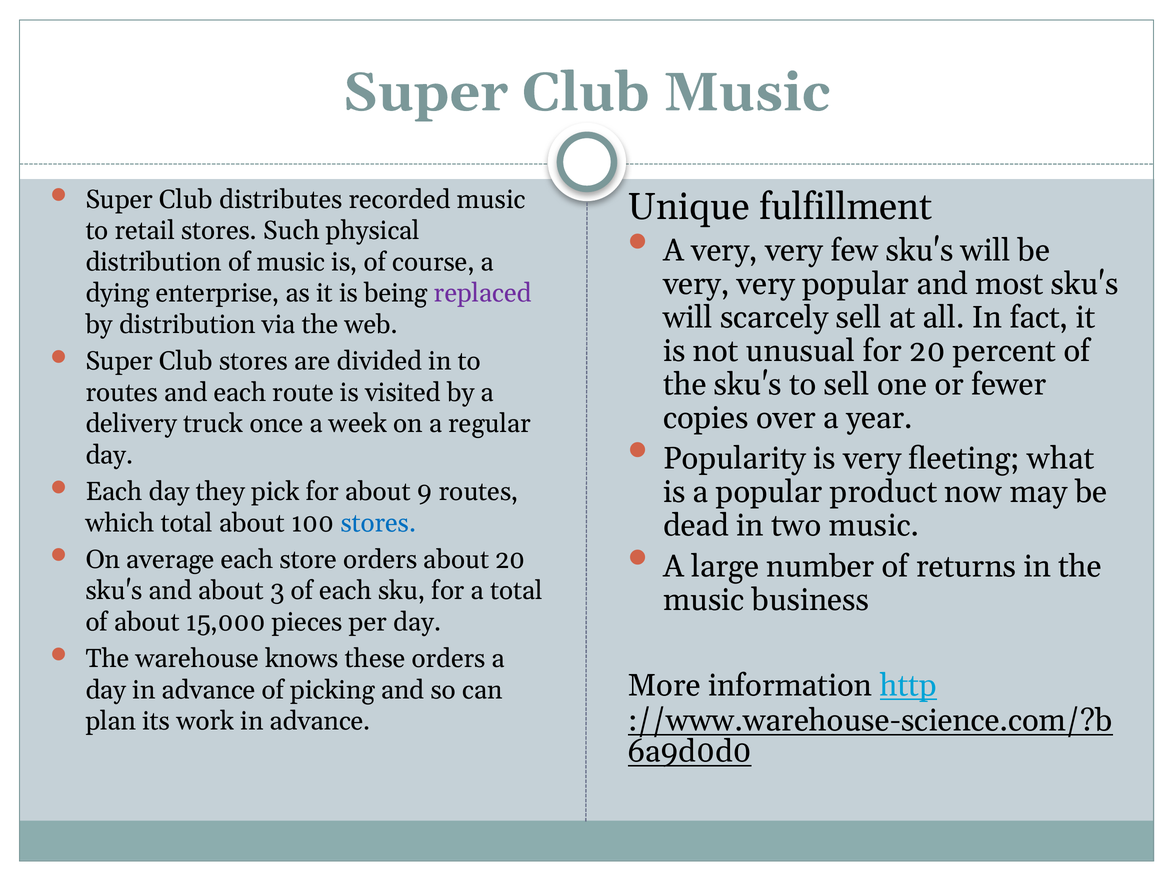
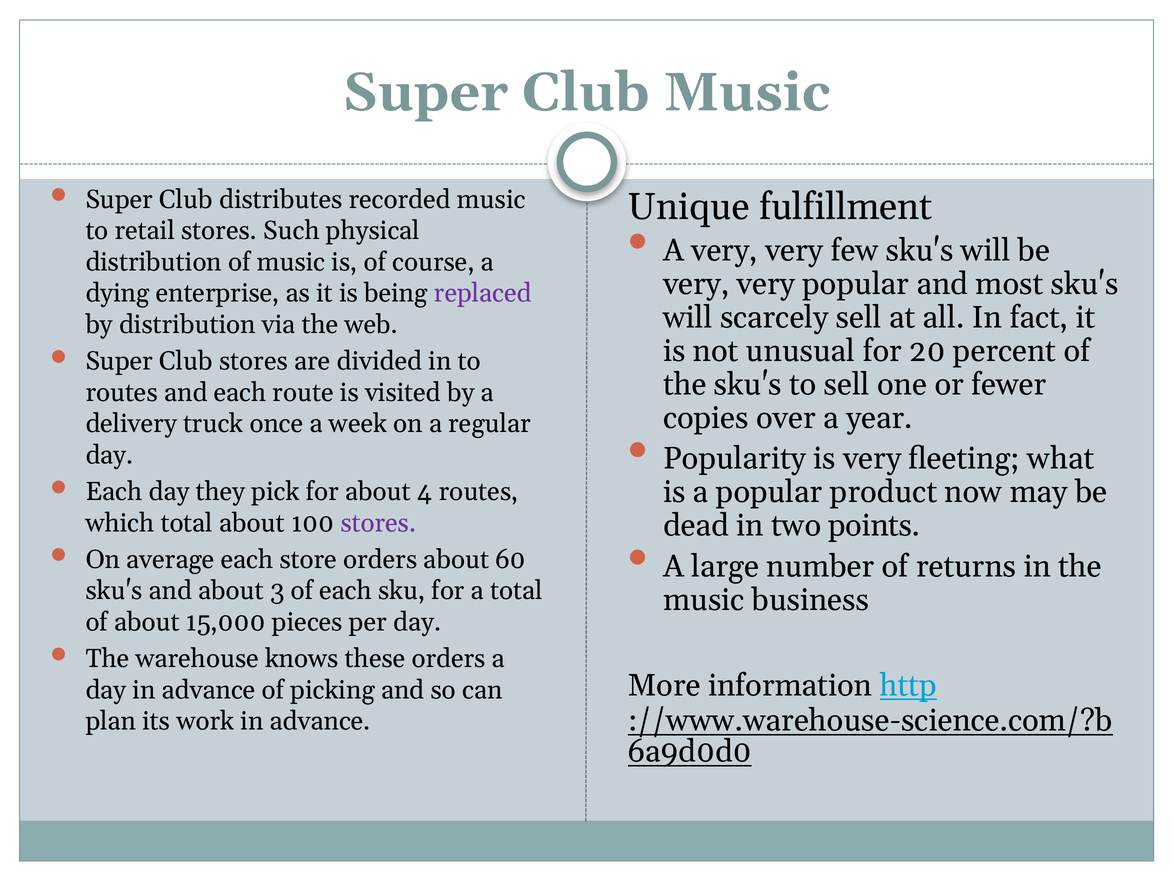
9: 9 -> 4 (425, 491)
stores colour: blue -> purple (378, 523)
two music: music -> points (874, 525)
about 20: 20 -> 60 (510, 559)
